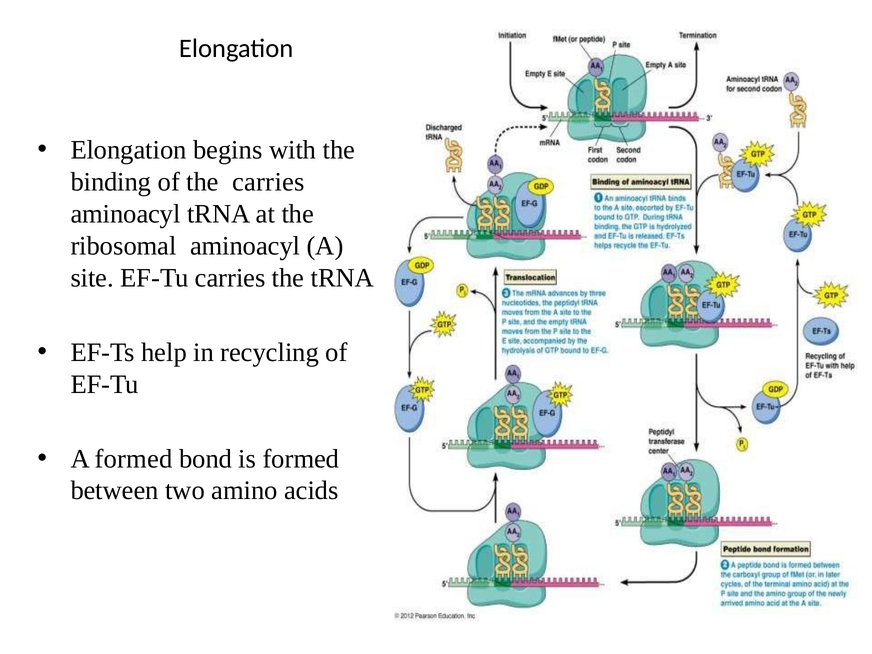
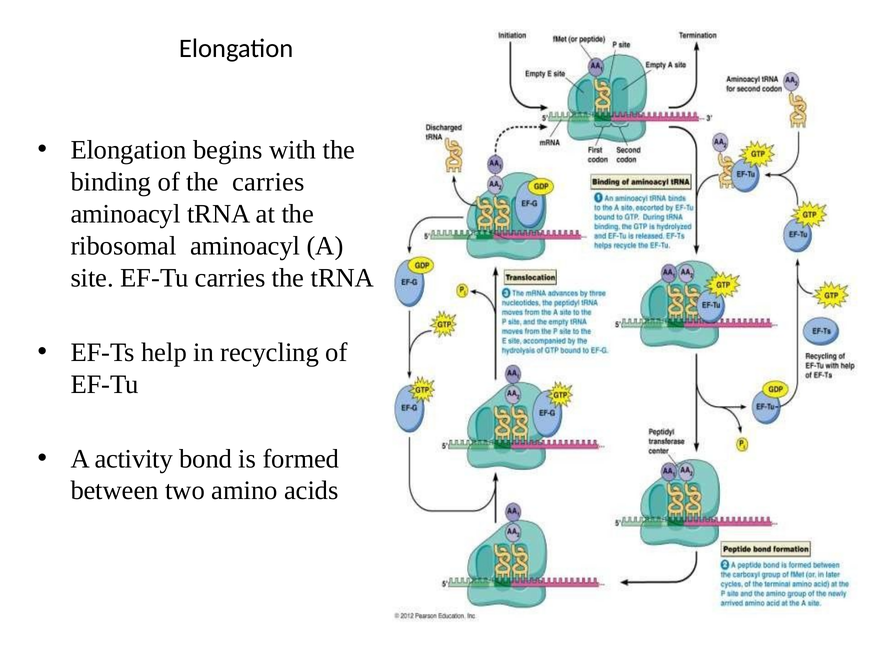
A formed: formed -> activity (134, 459)
